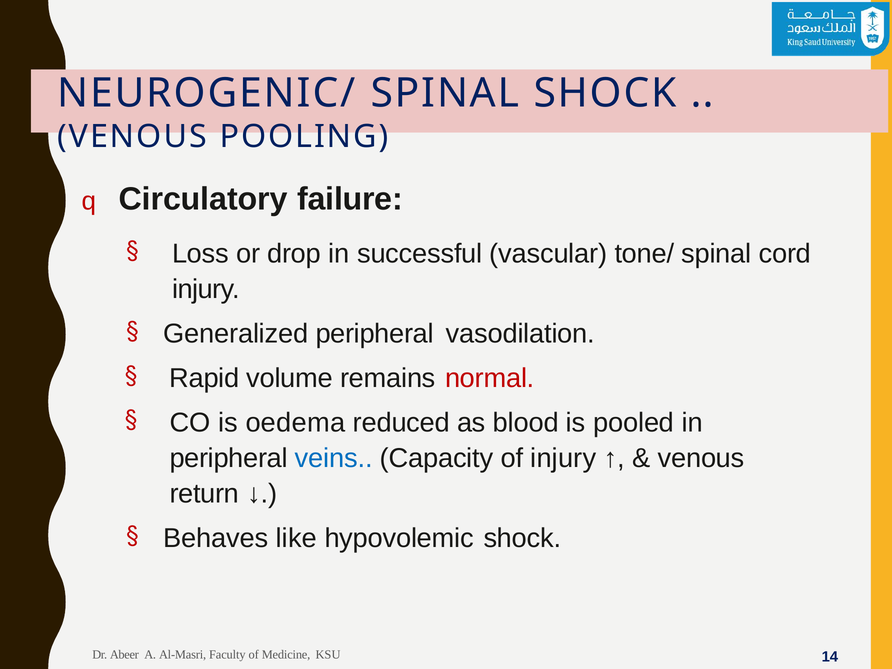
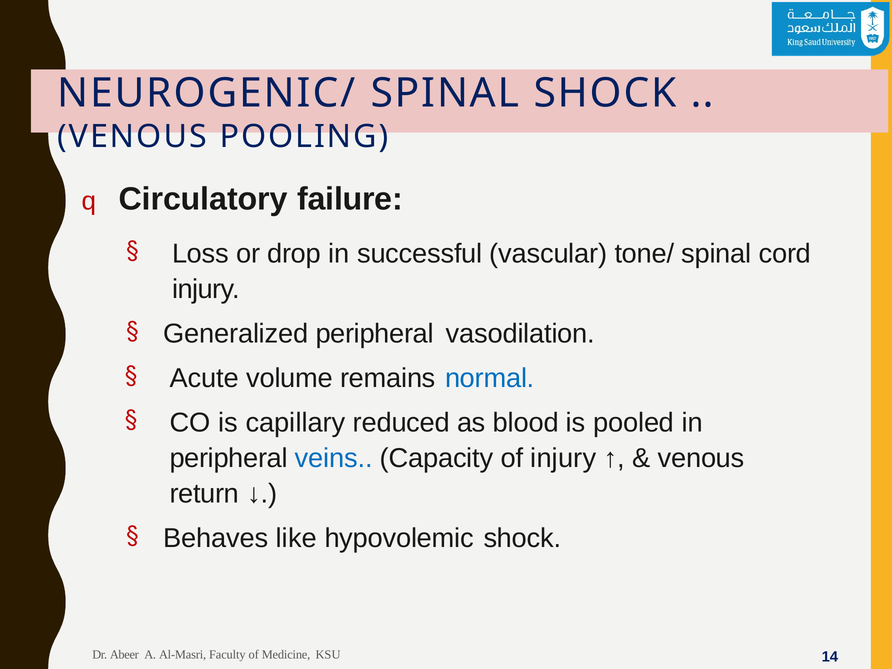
Rapid: Rapid -> Acute (204, 378)
normal colour: red -> blue (490, 378)
oedema: oedema -> capillary (296, 423)
